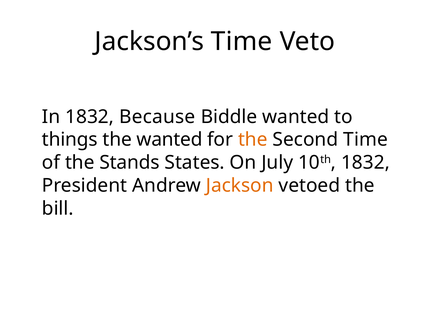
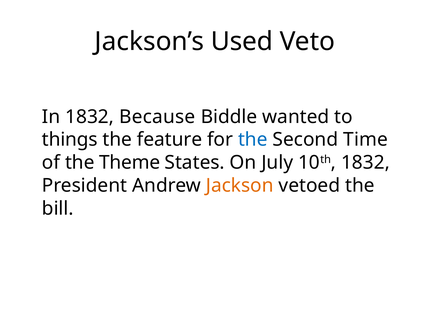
Jackson’s Time: Time -> Used (242, 42)
the wanted: wanted -> feature (170, 140)
the colour: orange -> blue (253, 140)
Stands: Stands -> Theme (130, 163)
